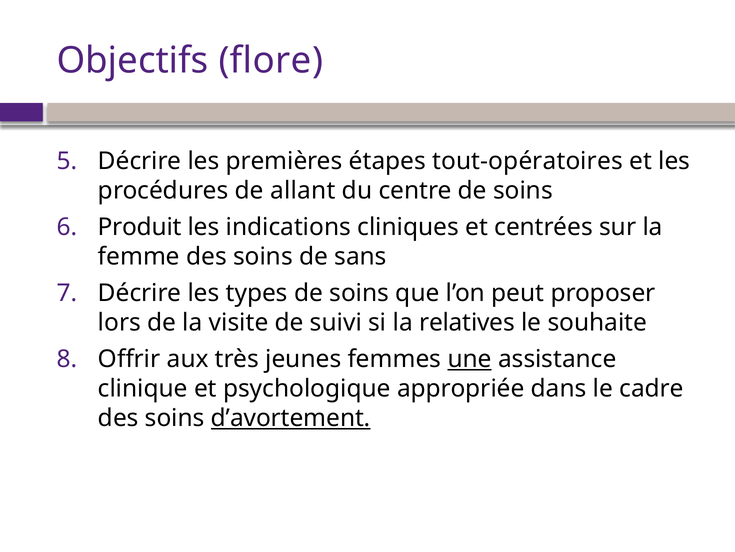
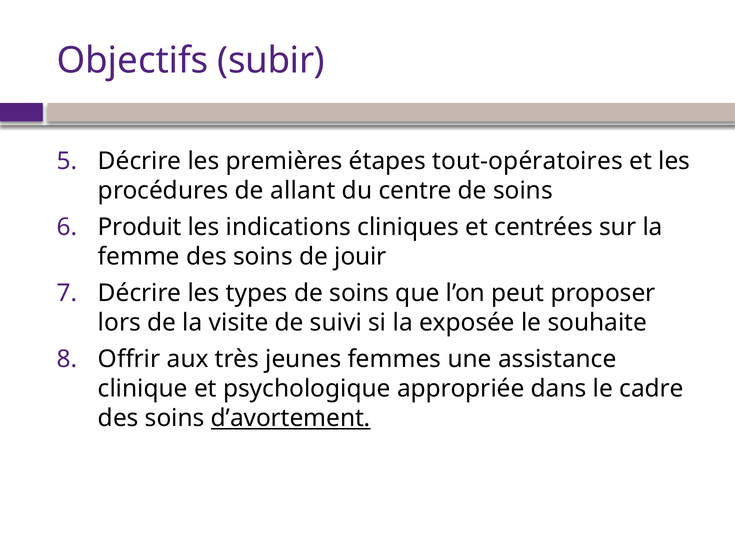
flore: flore -> subir (271, 61)
sans: sans -> jouir (360, 256)
relatives: relatives -> exposée (467, 322)
une underline: present -> none (470, 359)
